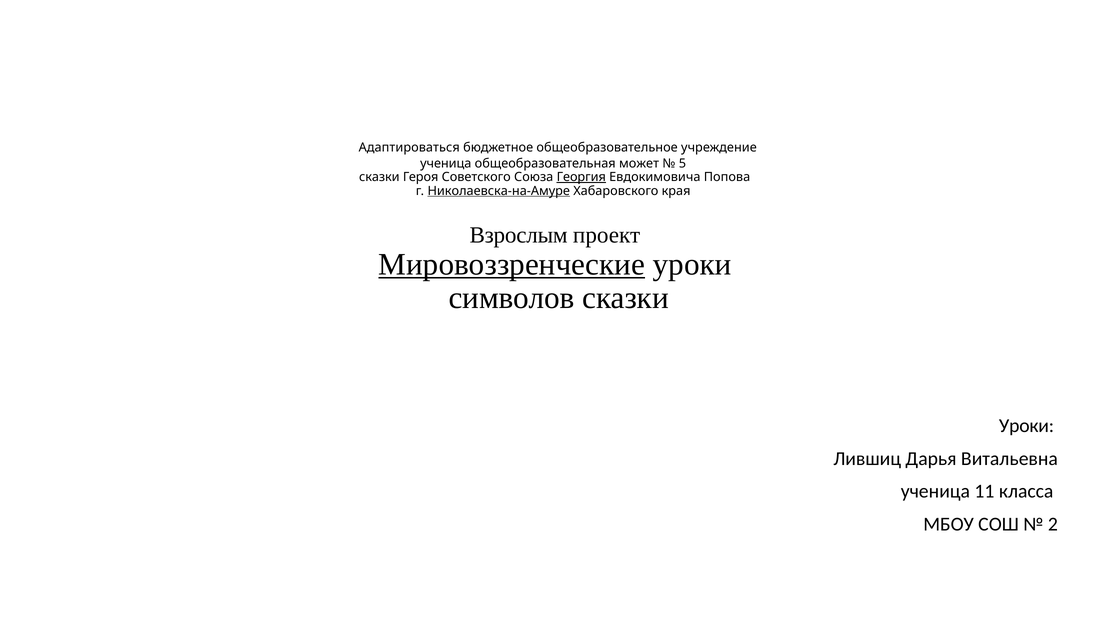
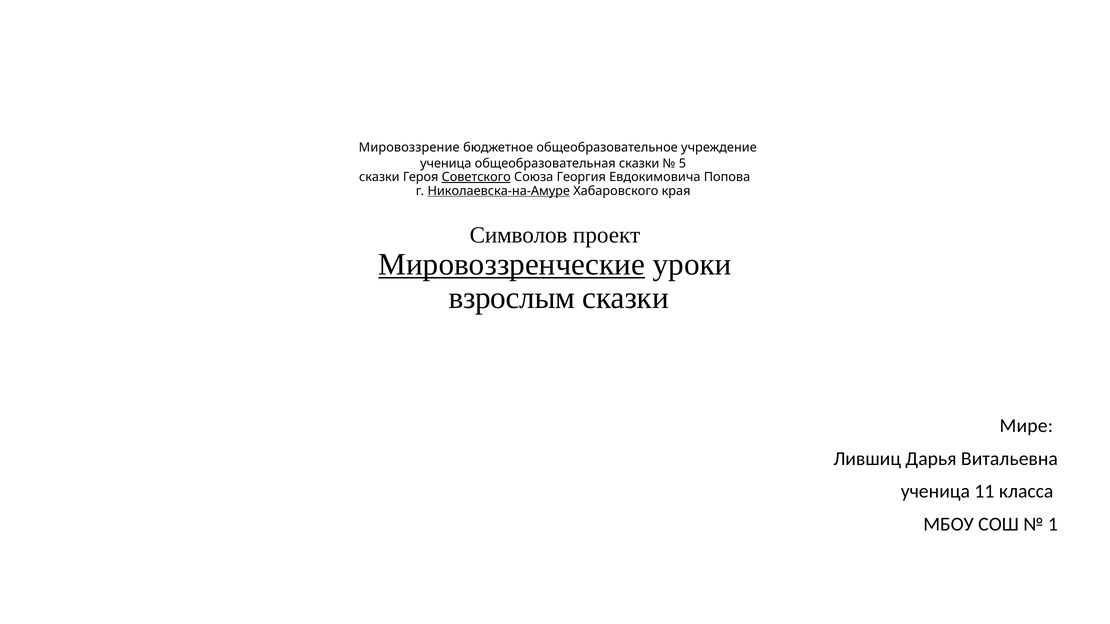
Адаптироваться: Адаптироваться -> Мировоззрение (409, 148)
общеобразовательная может: может -> сказки (639, 164)
Советского underline: none -> present (476, 177)
Георгия underline: present -> none (581, 177)
Взрослым: Взрослым -> Символов (519, 235)
символов: символов -> взрослым (512, 298)
Уроки: Уроки -> Мире (1026, 426)
2: 2 -> 1 (1053, 524)
